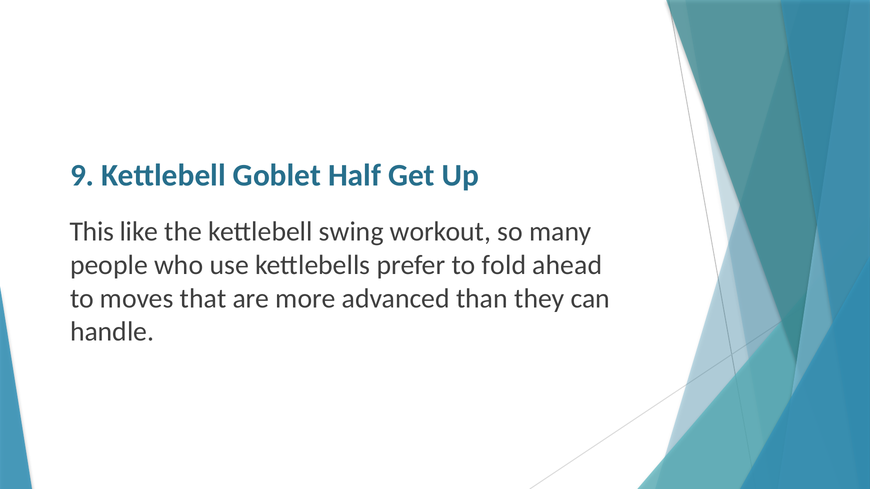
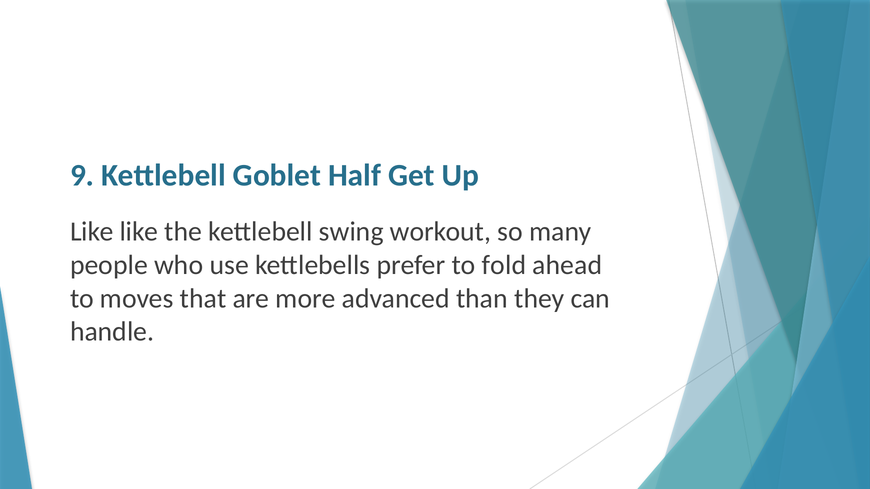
This: This -> Like (92, 232)
